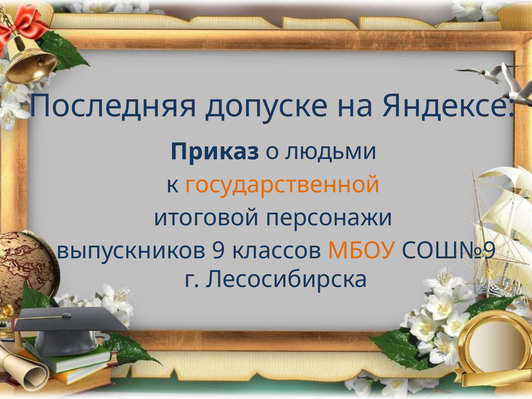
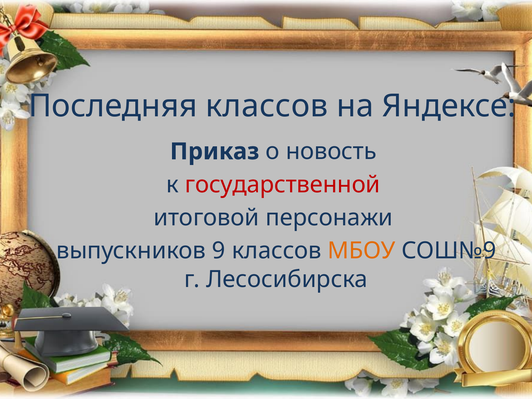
Последняя допуске: допуске -> классов (267, 106)
людьми: людьми -> новость (331, 152)
государственной colour: orange -> red (283, 185)
